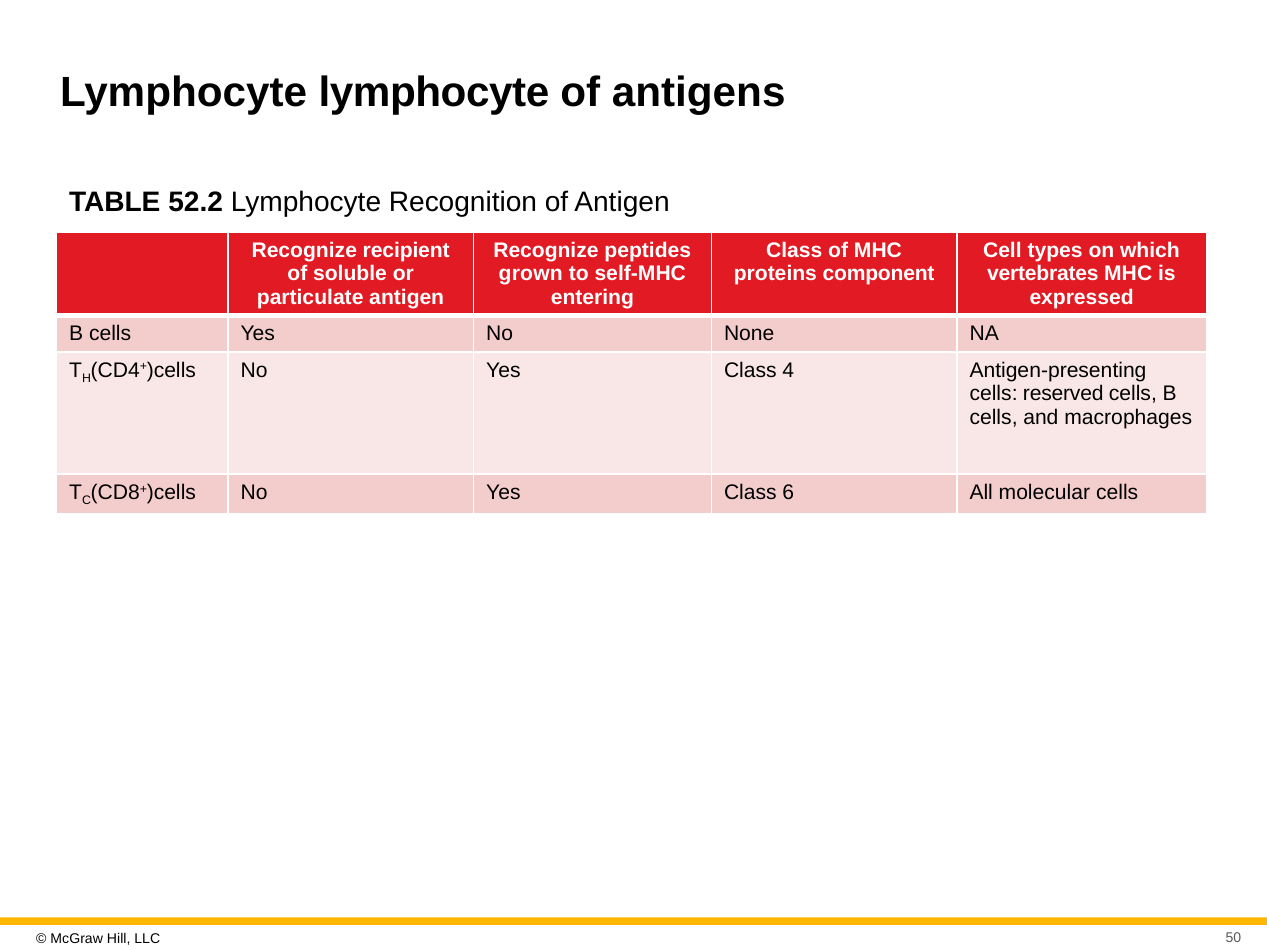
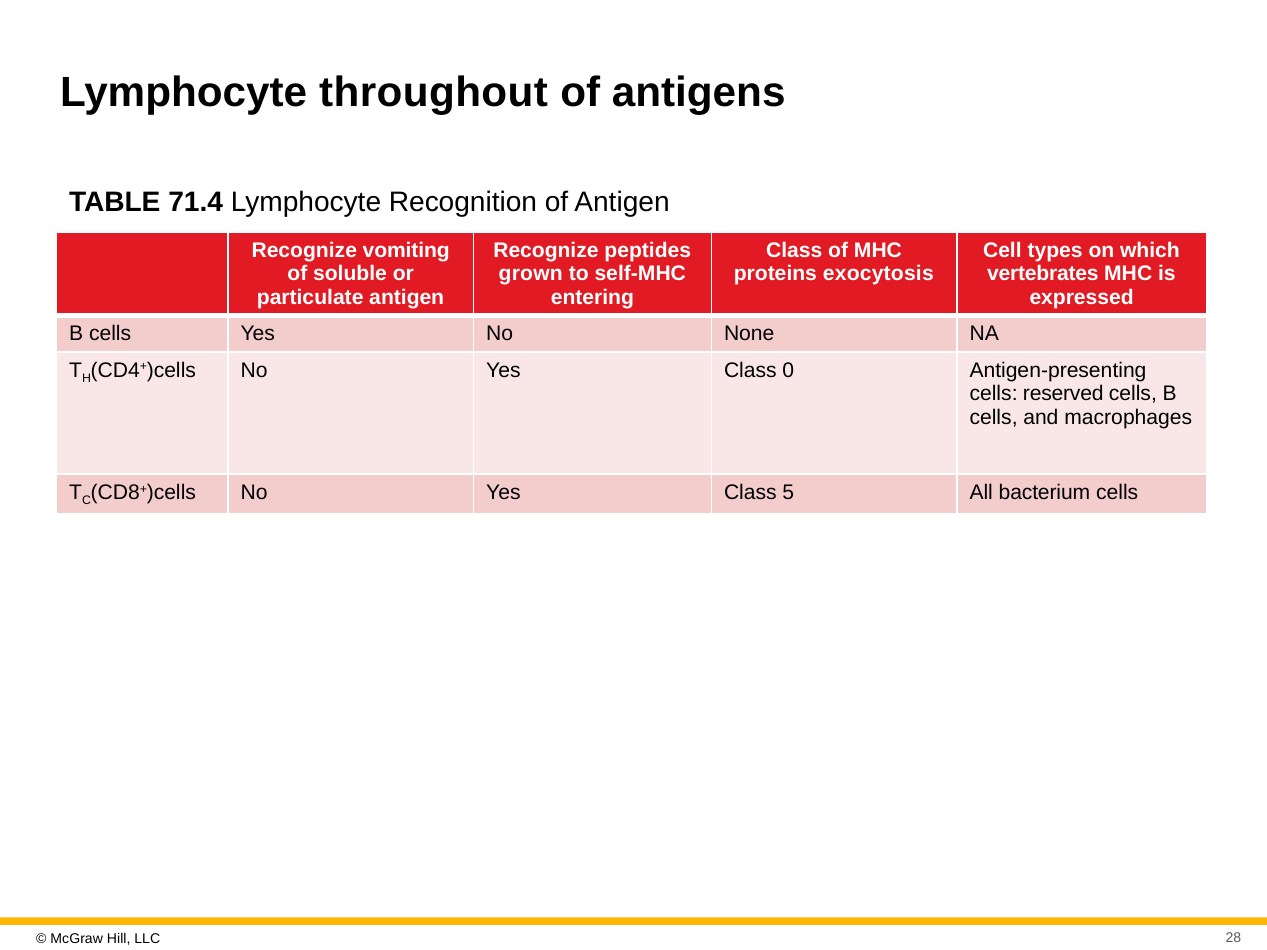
Lymphocyte lymphocyte: lymphocyte -> throughout (434, 92)
52.2: 52.2 -> 71.4 (196, 202)
recipient: recipient -> vomiting (406, 250)
component: component -> exocytosis (878, 274)
4: 4 -> 0 (788, 370)
6: 6 -> 5 (788, 493)
molecular: molecular -> bacterium (1044, 493)
50: 50 -> 28 (1233, 938)
